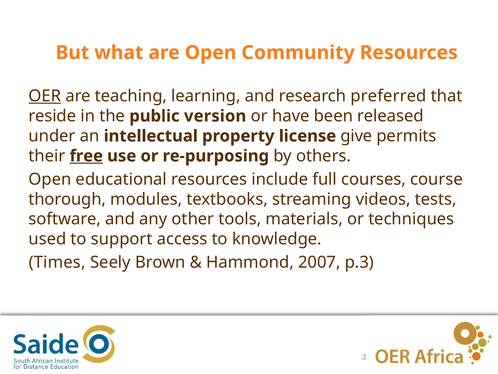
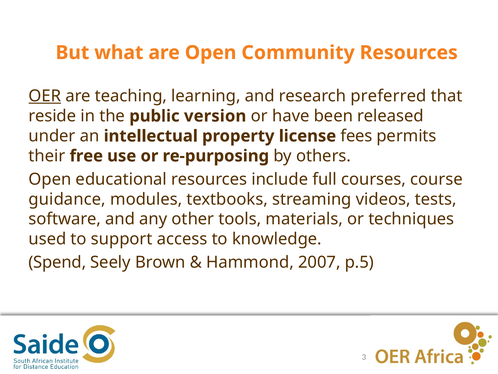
give: give -> fees (356, 136)
free underline: present -> none (86, 156)
thorough: thorough -> guidance (67, 199)
Times: Times -> Spend (57, 262)
p.3: p.3 -> p.5 (359, 262)
